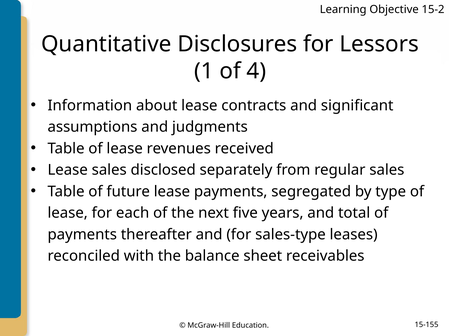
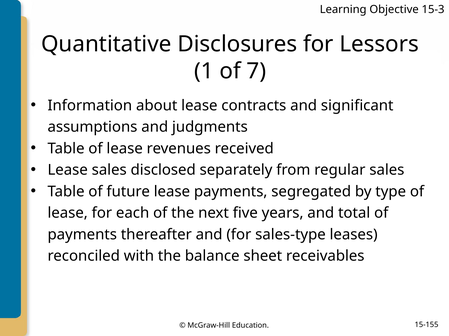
15-2: 15-2 -> 15-3 (433, 10)
4: 4 -> 7 (256, 71)
